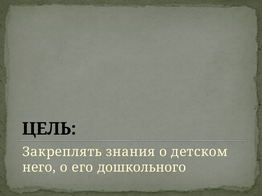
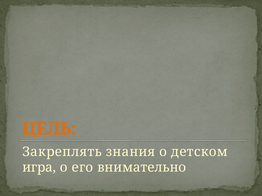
ЦЕЛЬ colour: black -> orange (49, 129)
него: него -> игра (39, 168)
дошкольного: дошкольного -> внимательно (142, 168)
